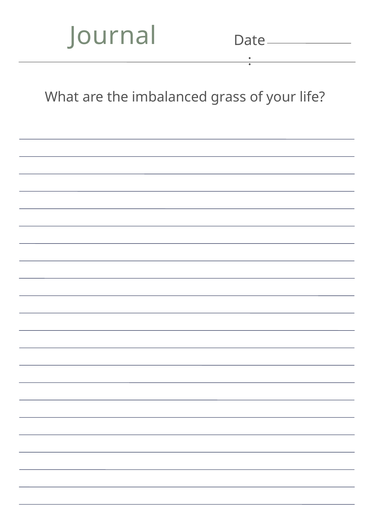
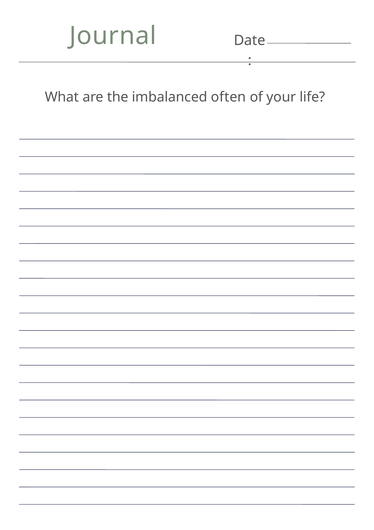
grass: grass -> often (228, 97)
